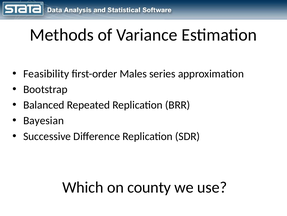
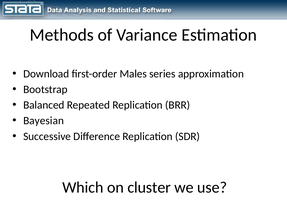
Feasibility: Feasibility -> Download (46, 73)
county: county -> cluster (149, 187)
